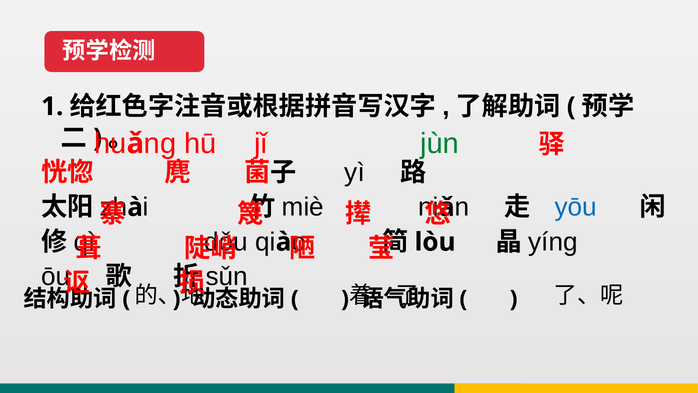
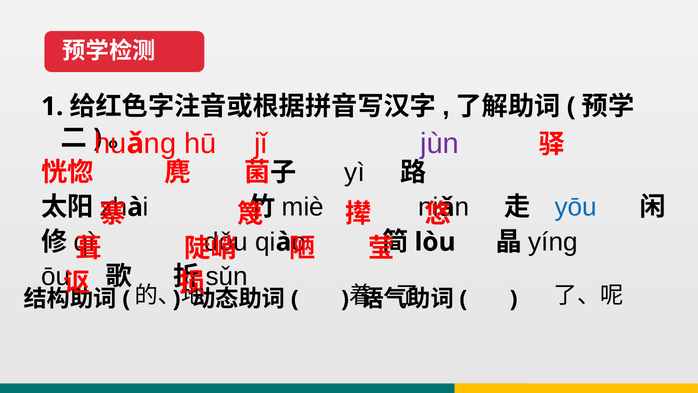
jùn colour: green -> purple (440, 143)
